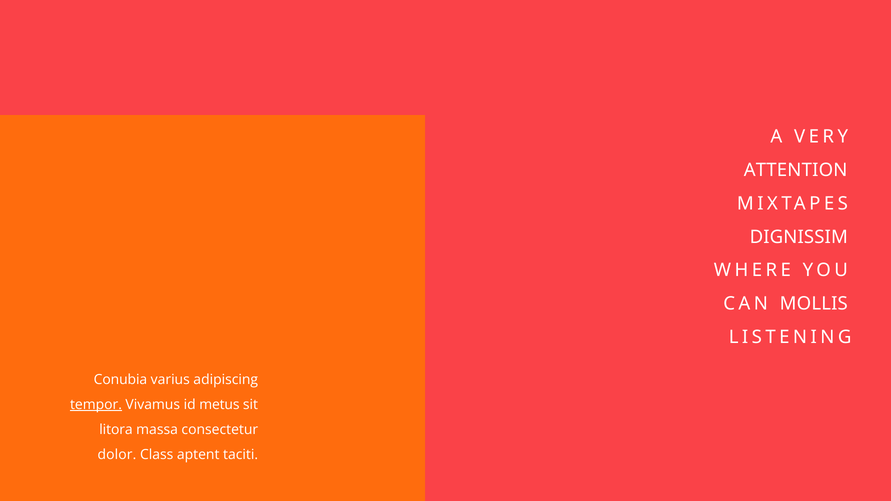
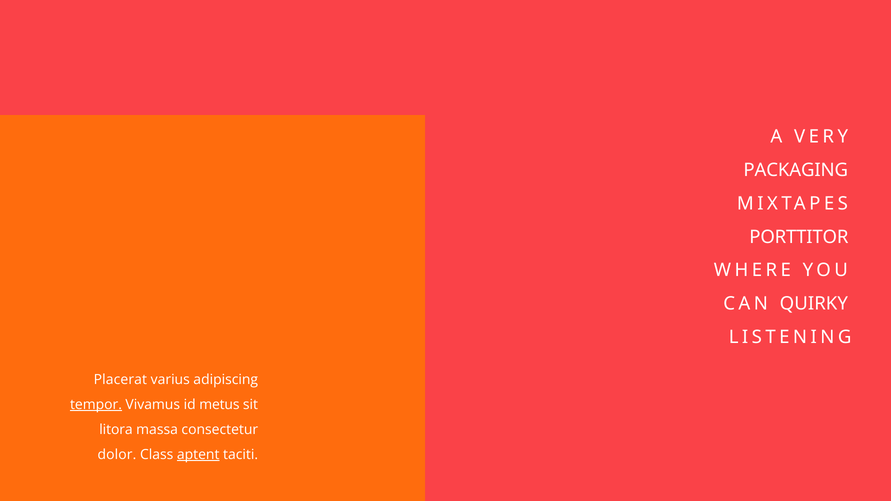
ATTENTION: ATTENTION -> PACKAGING (796, 170)
DIGNISSIM: DIGNISSIM -> PORTTITOR (799, 237)
MOLLIS: MOLLIS -> QUIRKY (814, 304)
Conubia: Conubia -> Placerat (120, 380)
aptent underline: none -> present (198, 455)
